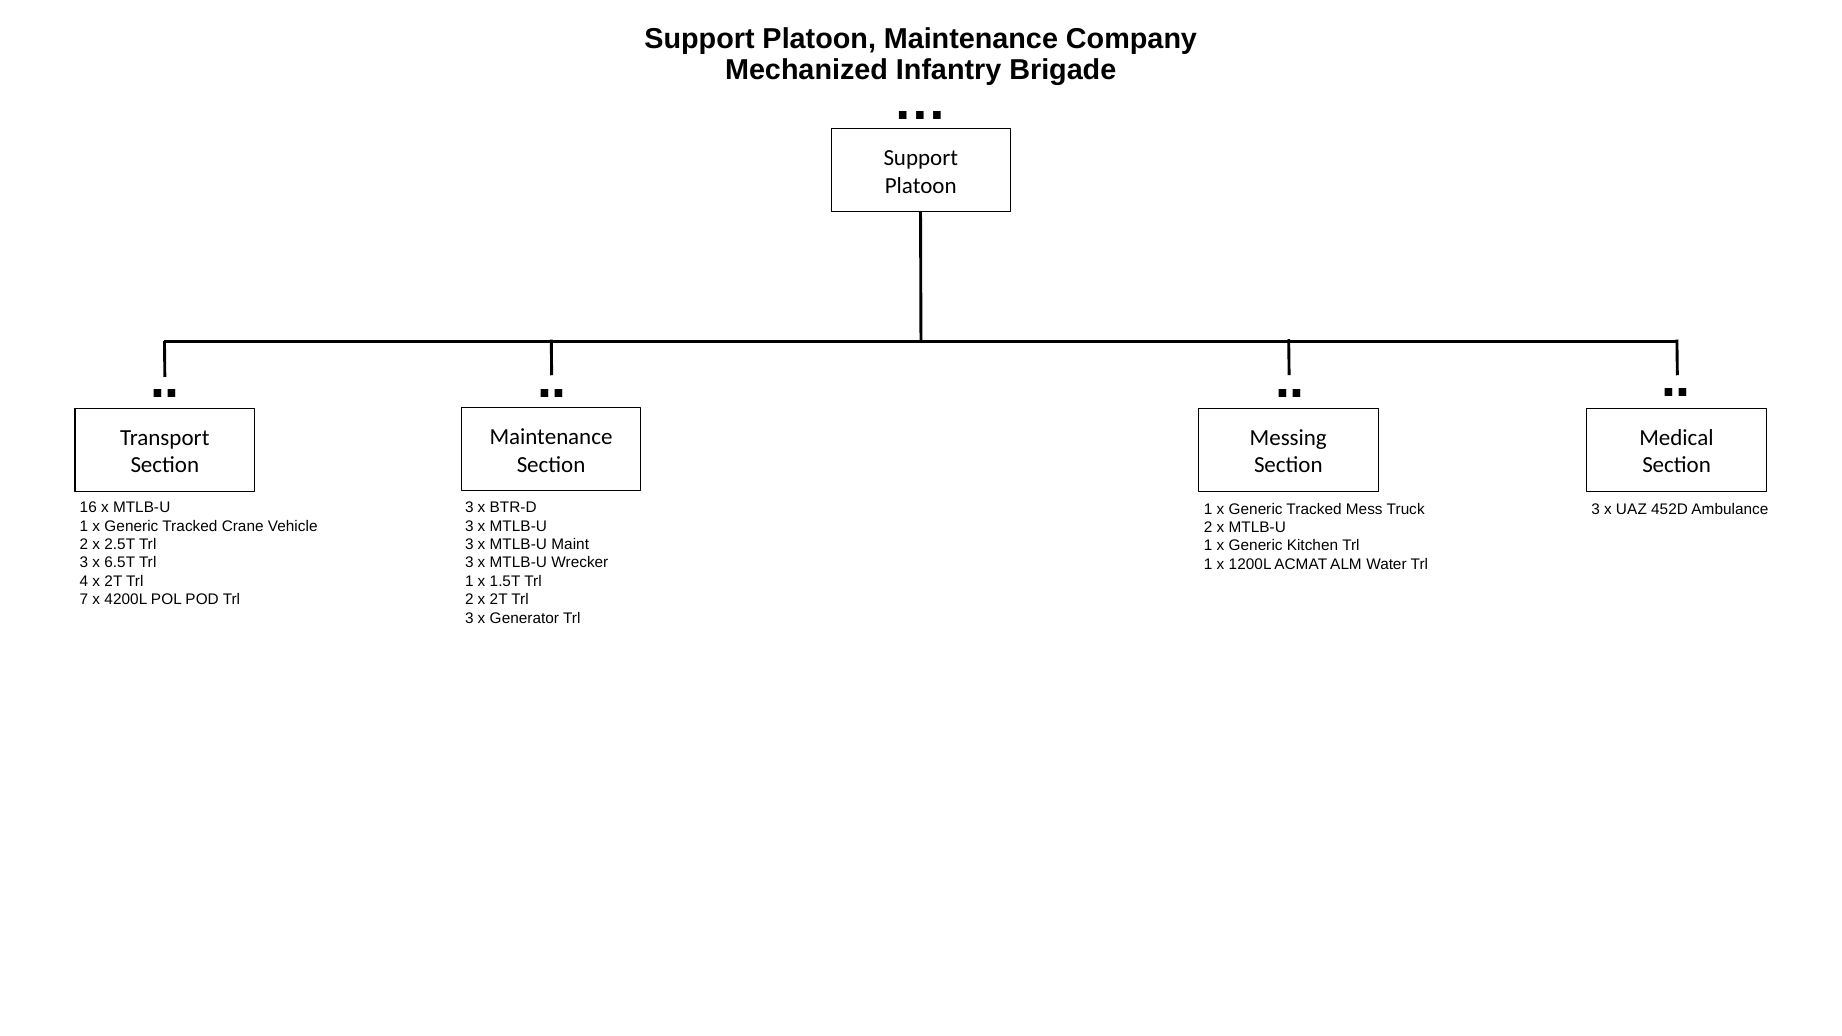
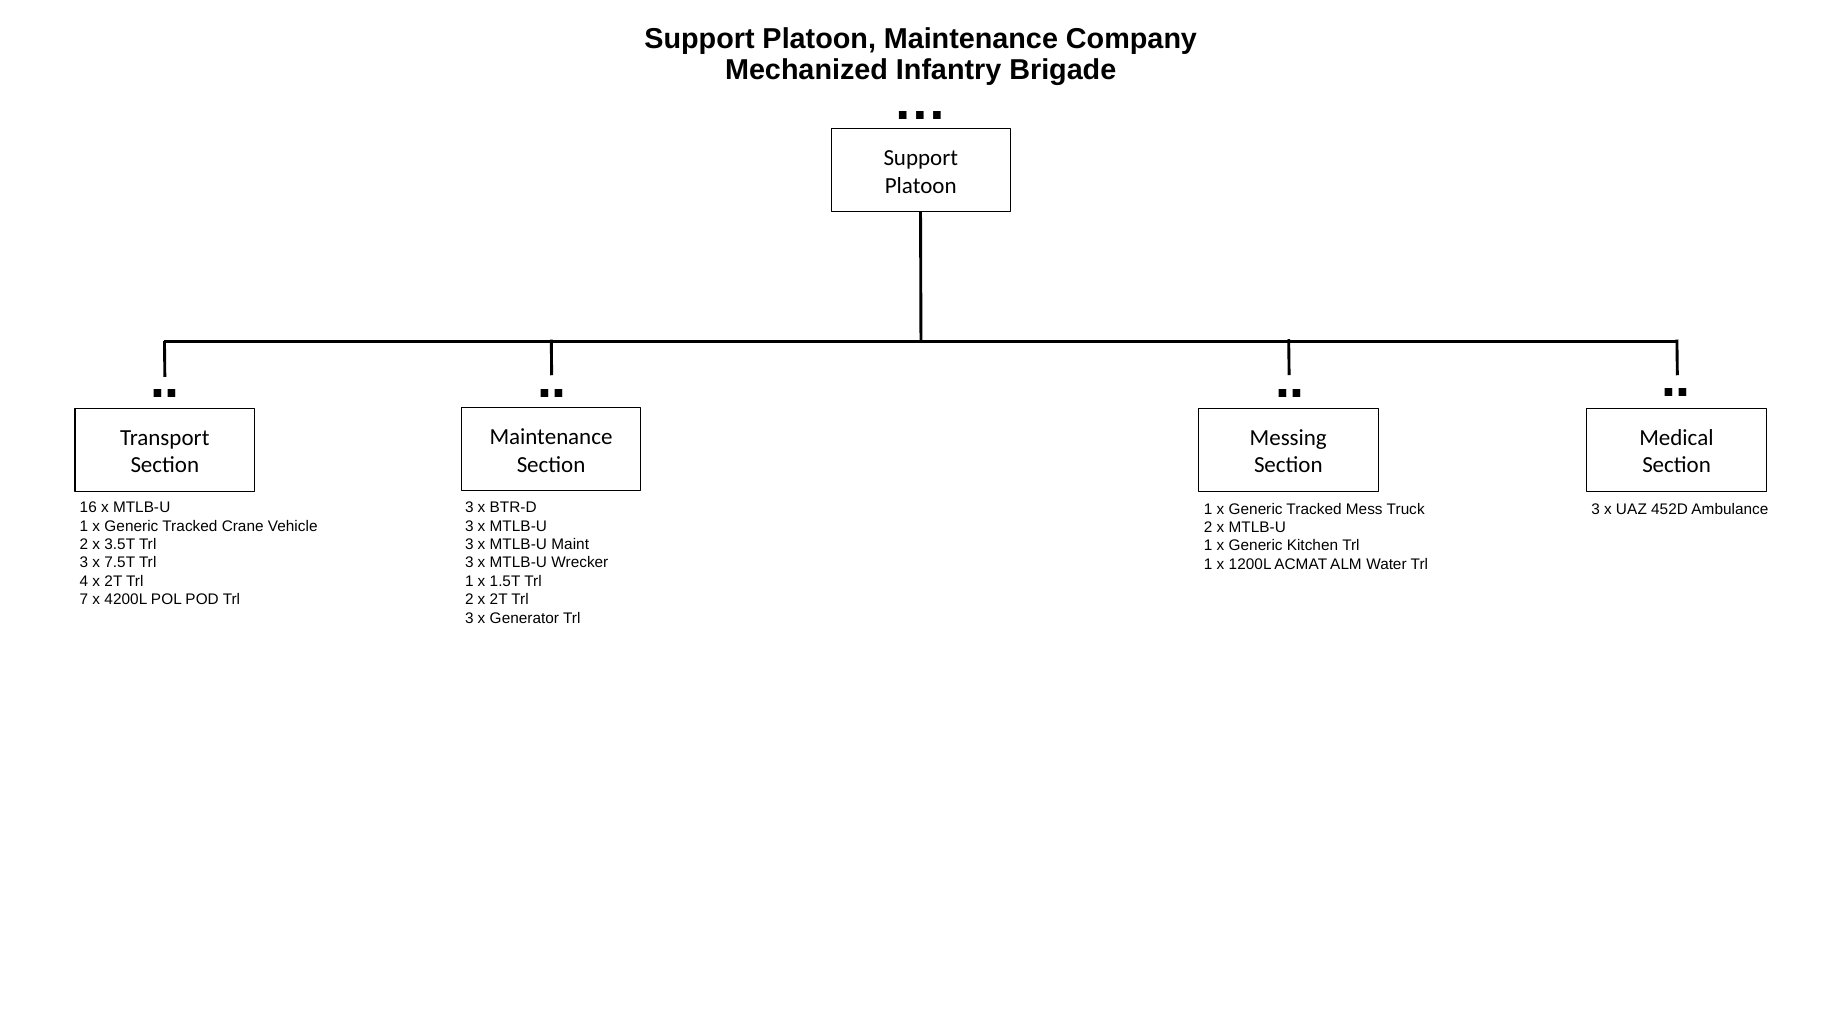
2.5T: 2.5T -> 3.5T (120, 545)
6.5T: 6.5T -> 7.5T (120, 563)
